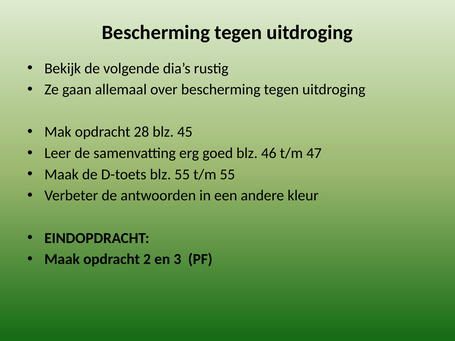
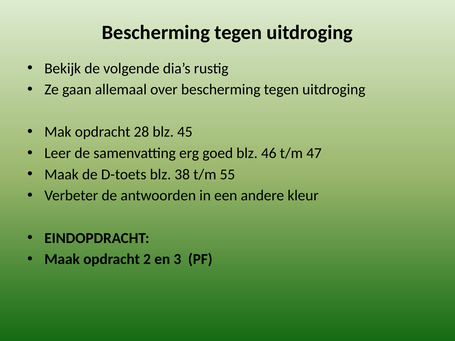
blz 55: 55 -> 38 (182, 175)
